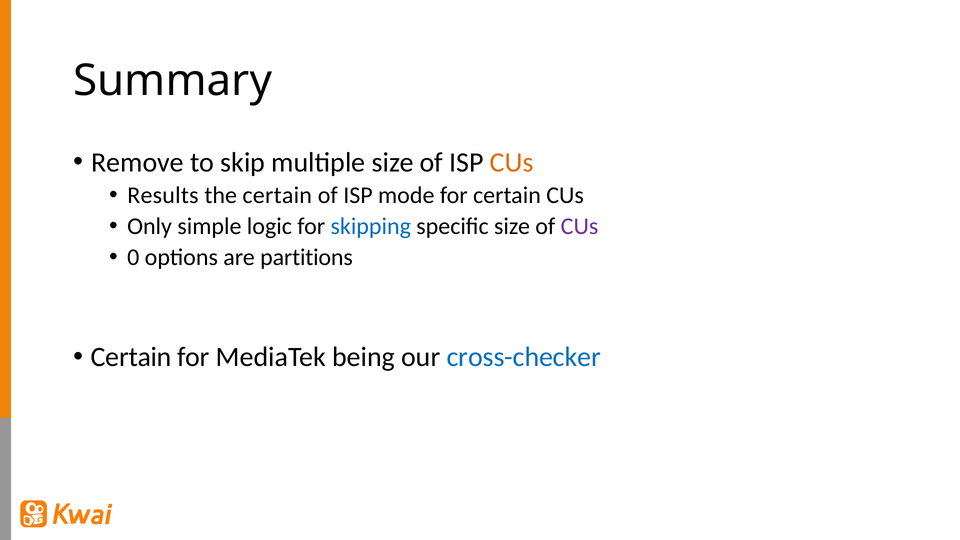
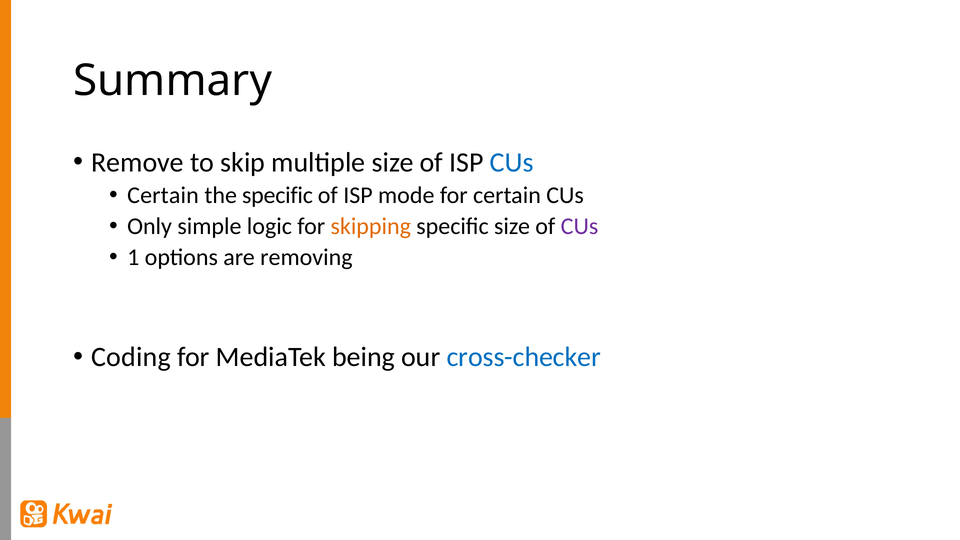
CUs colour: orange -> blue (512, 162)
Results: Results -> Certain (163, 195)
the certain: certain -> specific (277, 195)
skipping colour: blue -> orange (371, 226)
0: 0 -> 1 (133, 257)
partitions: partitions -> removing (306, 257)
Certain: Certain -> Coding (131, 357)
